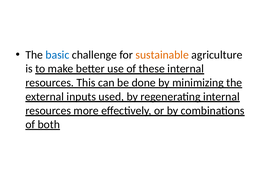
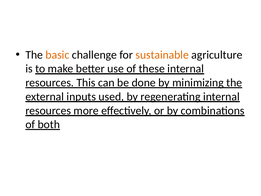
basic colour: blue -> orange (57, 55)
